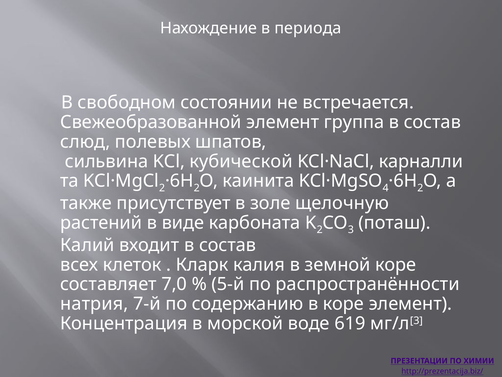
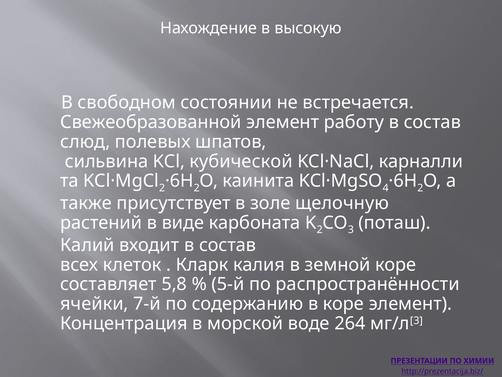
периода: периода -> высокую (308, 28)
группа: группа -> работу (354, 122)
7,0: 7,0 -> 5,8 (174, 284)
натрия: натрия -> ячейки (94, 303)
619: 619 -> 264 (350, 323)
